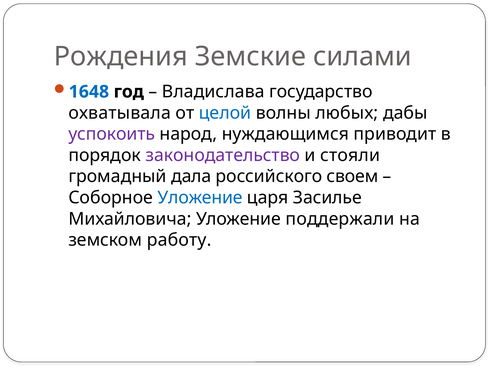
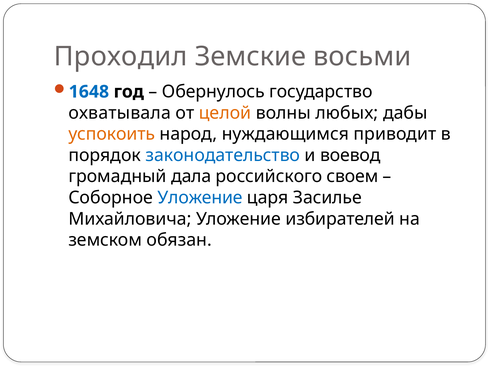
Рождения: Рождения -> Проходил (121, 57)
силами: силами -> восьми (362, 57)
Владислава: Владислава -> Обернулось (213, 92)
целой colour: blue -> orange (225, 113)
успокоить colour: purple -> orange (112, 134)
законодательство colour: purple -> blue (223, 155)
стояли: стояли -> воевод (350, 155)
поддержали: поддержали -> избирателей (340, 219)
работу: работу -> обязан (179, 240)
